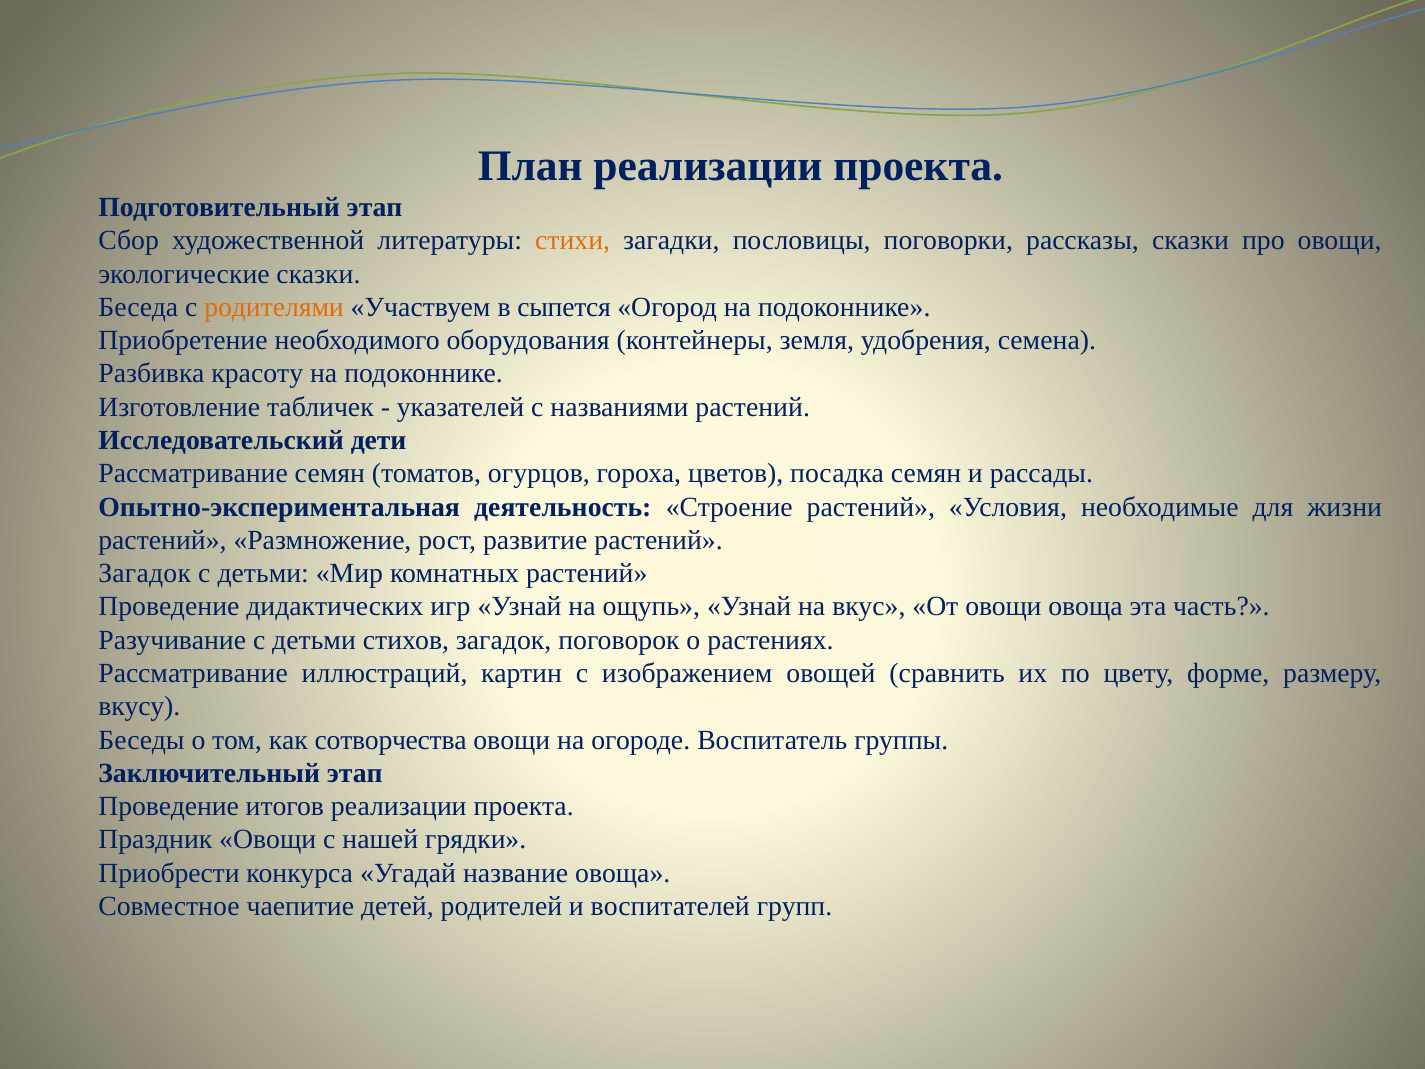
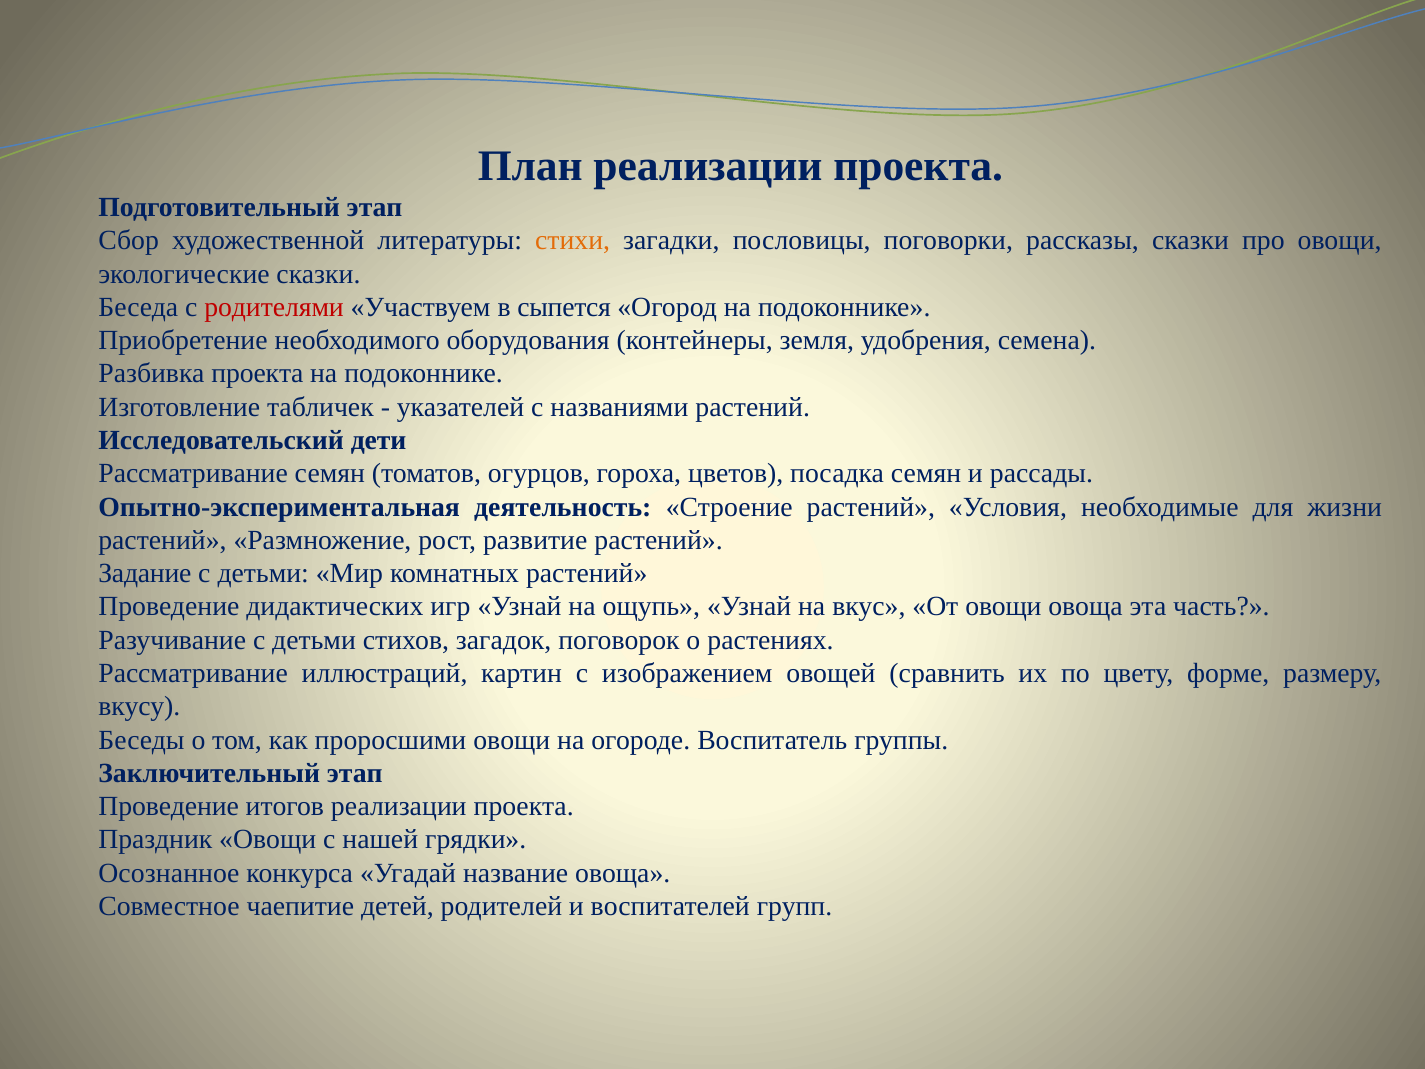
родителями colour: orange -> red (274, 307)
Разбивка красоту: красоту -> проекта (257, 374)
Загадок: Загадок -> Задание (145, 573)
сотворчества: сотворчества -> проросшими (391, 740)
Приобрести: Приобрести -> Осознанное (169, 873)
